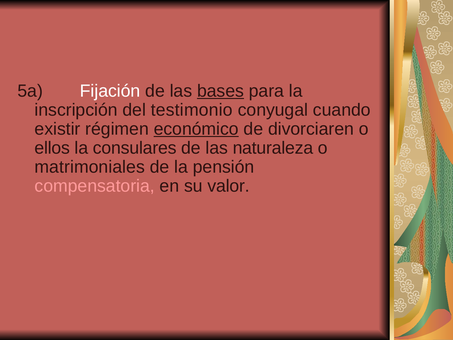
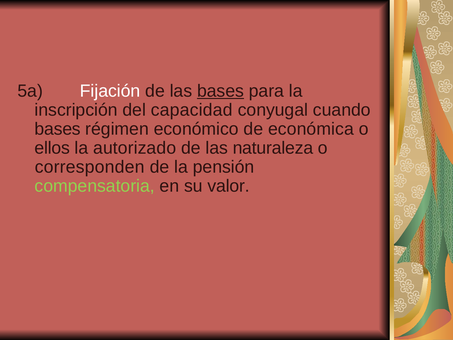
testimonio: testimonio -> capacidad (192, 110)
existir: existir -> bases (58, 129)
económico underline: present -> none (196, 129)
divorciaren: divorciaren -> económica (311, 129)
consulares: consulares -> autorizado (135, 148)
matrimoniales: matrimoniales -> corresponden (90, 167)
compensatoria colour: pink -> light green (95, 186)
